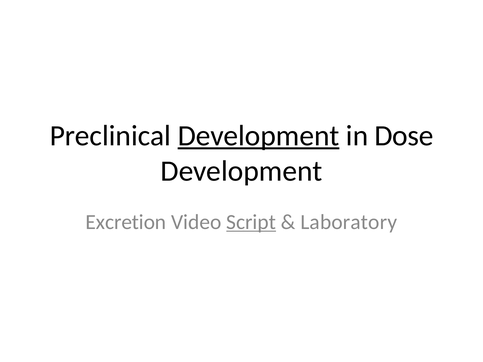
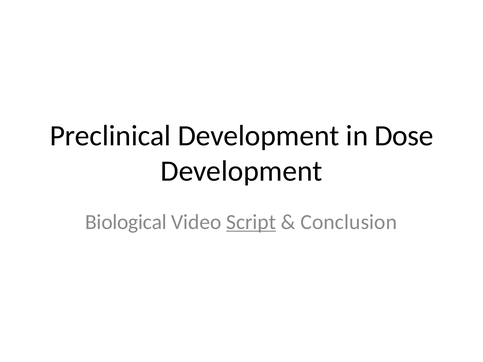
Development underline: present -> none (259, 136)
Excretion: Excretion -> Biological (126, 222)
Laboratory: Laboratory -> Conclusion (349, 222)
